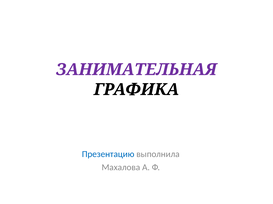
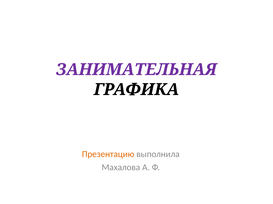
Презентацию colour: blue -> orange (108, 155)
